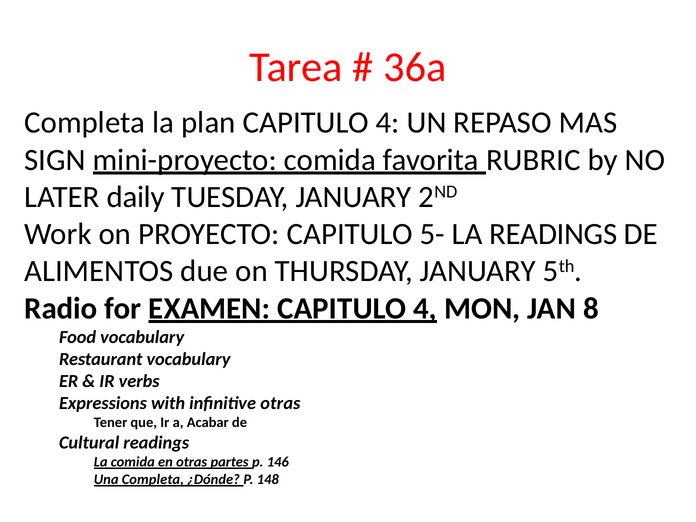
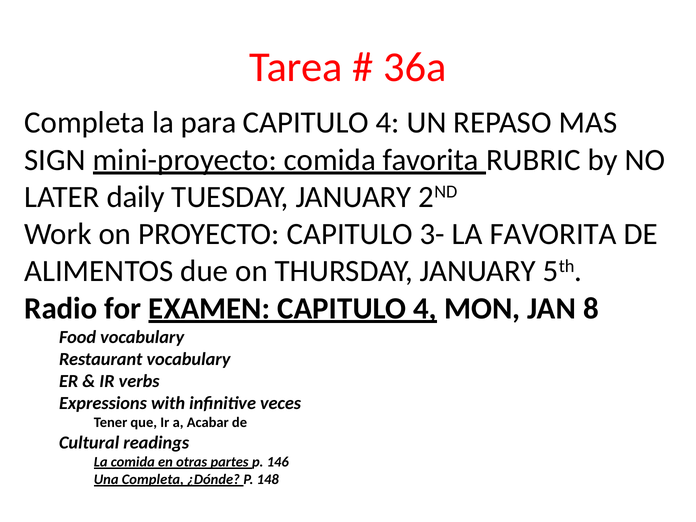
plan: plan -> para (209, 123)
5-: 5- -> 3- (432, 234)
LA READINGS: READINGS -> FAVORITA (553, 234)
infinitive otras: otras -> veces (281, 403)
